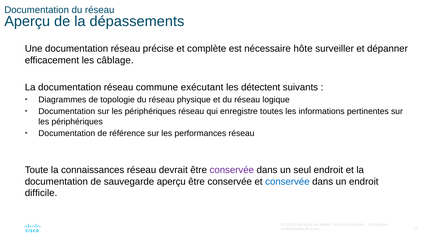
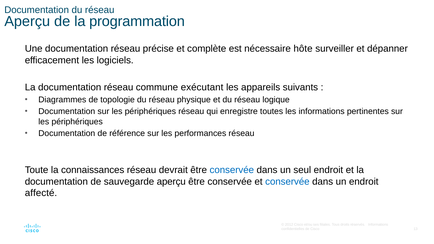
dépassements: dépassements -> programmation (137, 21)
câblage: câblage -> logiciels (115, 60)
détectent: détectent -> appareils (261, 87)
conservée colour: purple -> blue (232, 170)
difficile: difficile -> affecté (41, 193)
